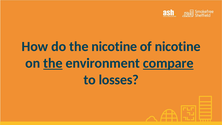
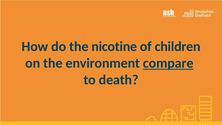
of nicotine: nicotine -> children (178, 46)
the underline: present -> none (53, 63)
losses: losses -> death (119, 80)
